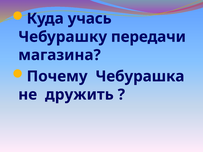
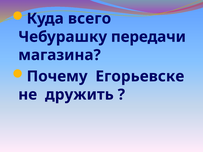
учась: учась -> всего (90, 19)
Чебурашка: Чебурашка -> Егорьевске (140, 76)
